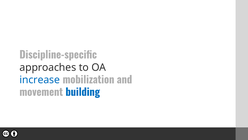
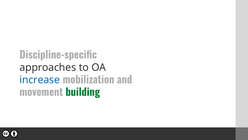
building colour: blue -> green (83, 92)
